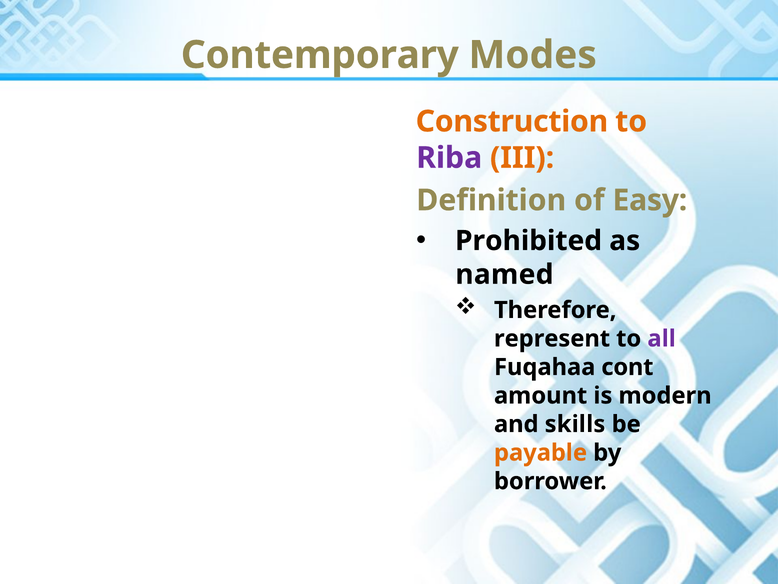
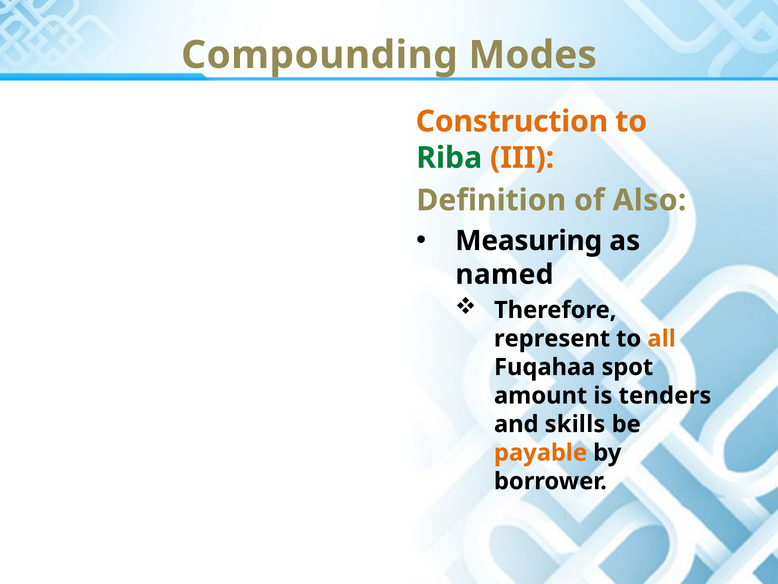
Contemporary: Contemporary -> Compounding (319, 55)
Riba colour: purple -> green (449, 158)
Easy: Easy -> Also (650, 200)
Prohibited: Prohibited -> Measuring (529, 241)
all colour: purple -> orange (662, 338)
cont: cont -> spot (627, 367)
modern: modern -> tenders (665, 395)
